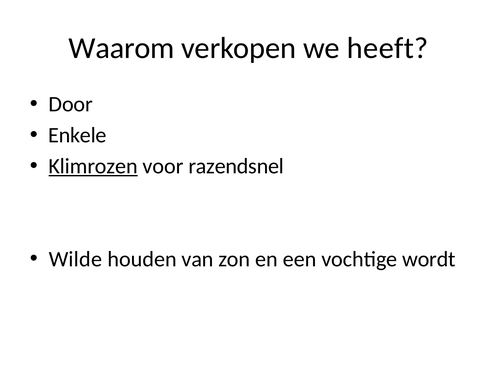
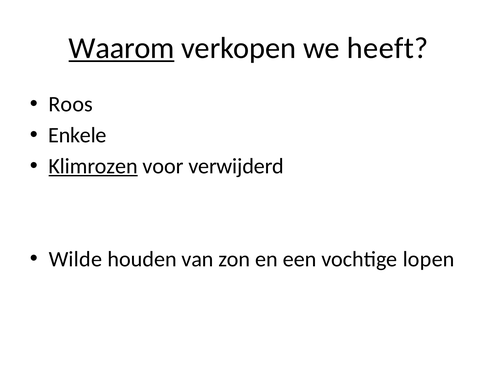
Waarom underline: none -> present (122, 48)
Door: Door -> Roos (71, 104)
razendsnel: razendsnel -> verwijderd (236, 166)
wordt: wordt -> lopen (429, 259)
